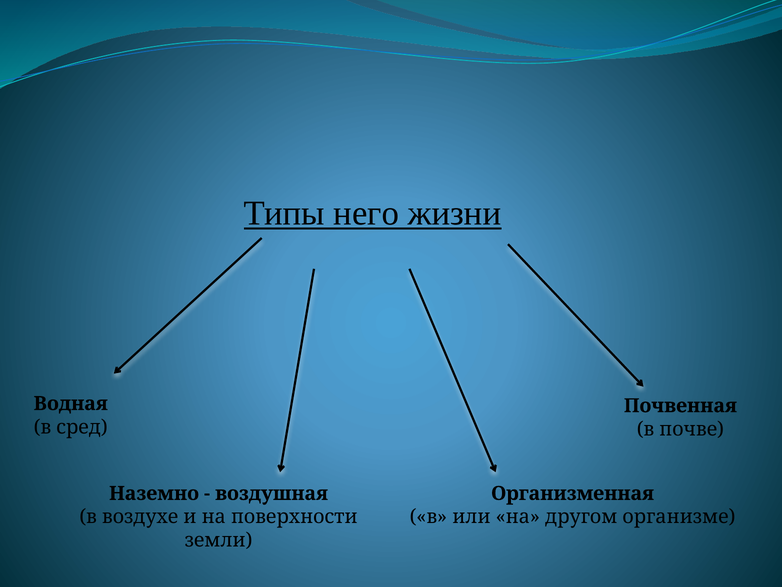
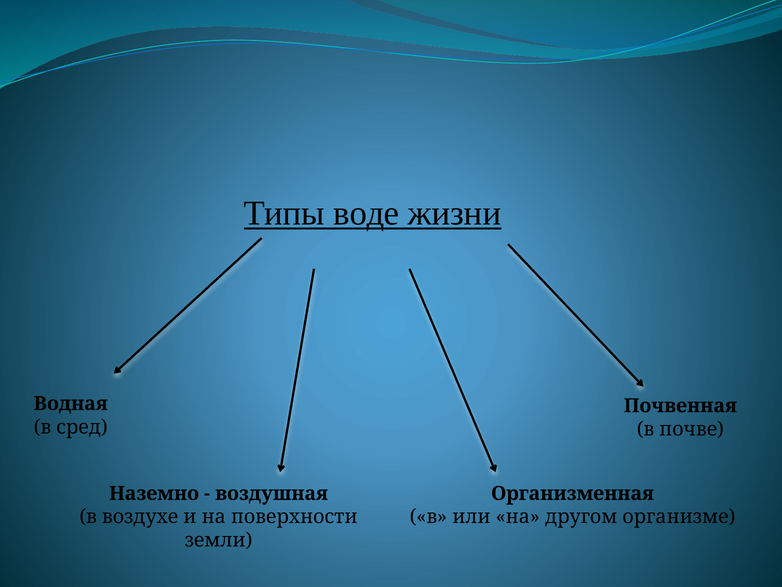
него: него -> воде (366, 213)
